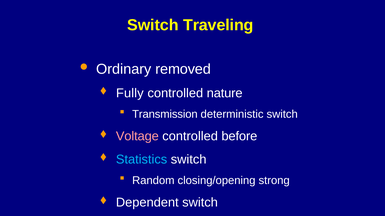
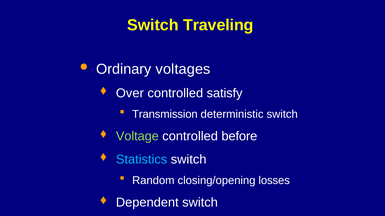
removed: removed -> voltages (183, 69)
Fully: Fully -> Over (130, 93)
nature: nature -> satisfy (225, 93)
Voltage colour: pink -> light green (137, 137)
strong: strong -> losses (274, 181)
